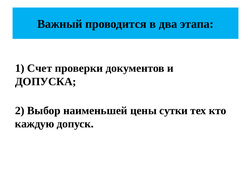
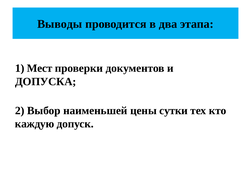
Важный: Важный -> Выводы (60, 24)
Счет: Счет -> Мест (40, 68)
